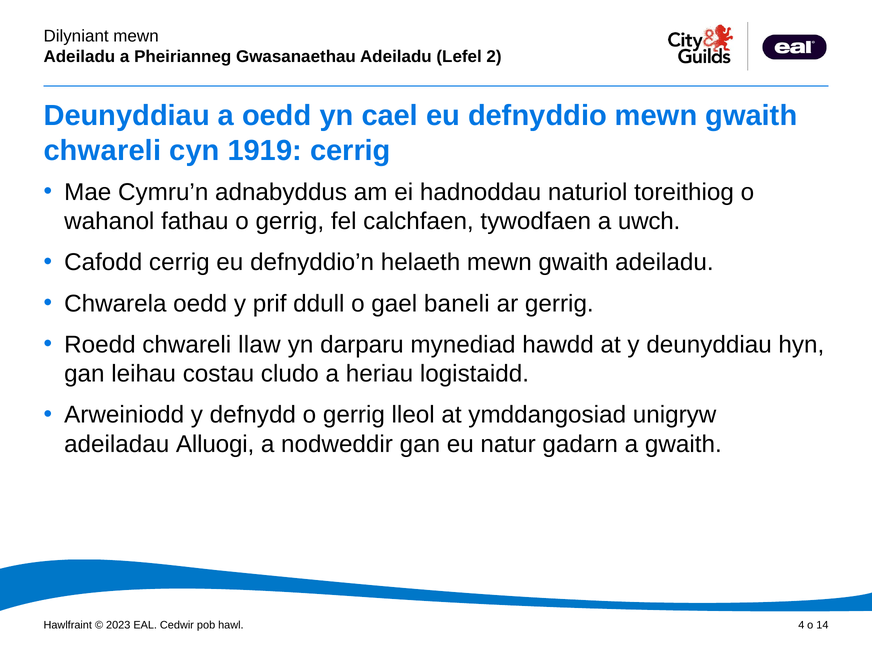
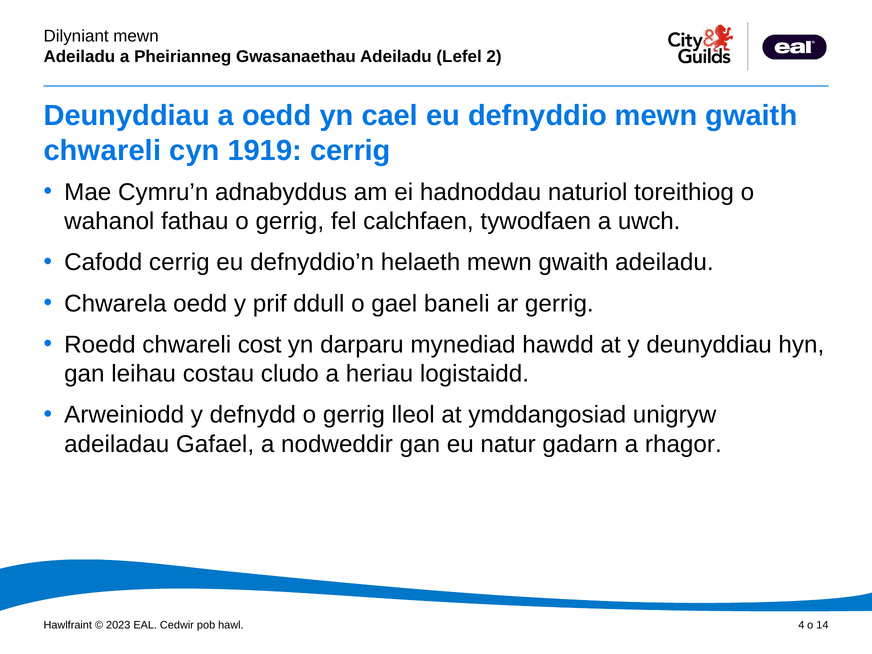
llaw: llaw -> cost (260, 345)
Alluogi: Alluogi -> Gafael (215, 444)
a gwaith: gwaith -> rhagor (683, 444)
